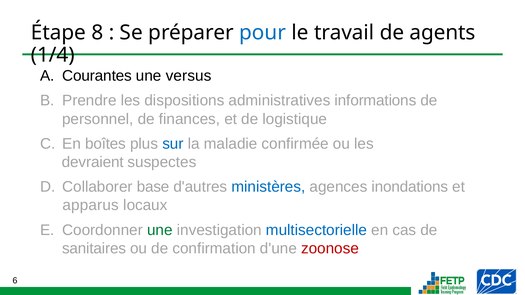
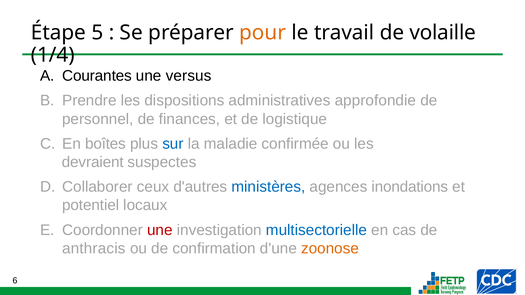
8: 8 -> 5 (97, 33)
pour colour: blue -> orange (263, 33)
agents: agents -> volaille (443, 33)
informations: informations -> approfondie (375, 101)
base: base -> ceux (153, 187)
apparus: apparus -> potentiel (91, 205)
une colour: green -> red (160, 230)
sanitaires: sanitaires -> anthracis (94, 249)
zoonose colour: red -> orange (330, 249)
